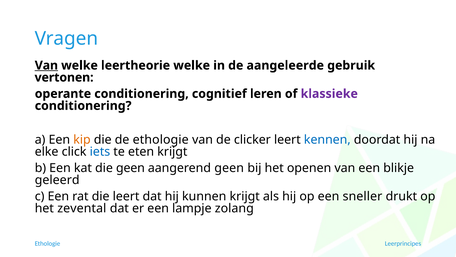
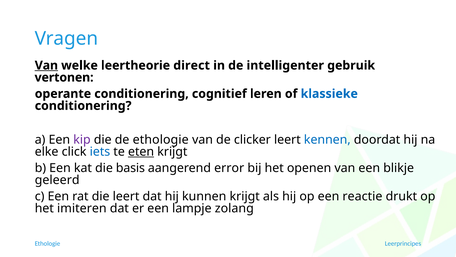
leertheorie welke: welke -> direct (192, 65)
aangeleerde: aangeleerde -> intelligenter (285, 65)
klassieke colour: purple -> blue (329, 94)
kip colour: orange -> purple (82, 139)
eten underline: none -> present (141, 151)
die geen: geen -> basis (130, 168)
aangerend geen: geen -> error (229, 168)
sneller: sneller -> reactie (362, 196)
zevental: zevental -> imiteren (82, 208)
